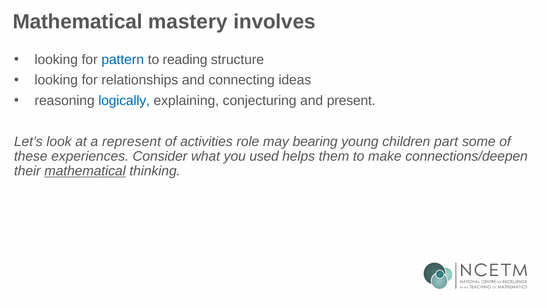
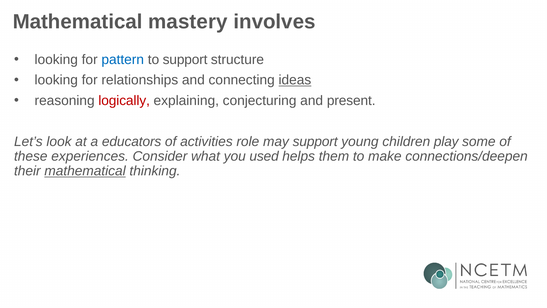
to reading: reading -> support (185, 59)
ideas underline: none -> present (295, 80)
logically colour: blue -> red (124, 100)
represent: represent -> educators (132, 141)
may bearing: bearing -> support (315, 141)
part: part -> play (446, 141)
